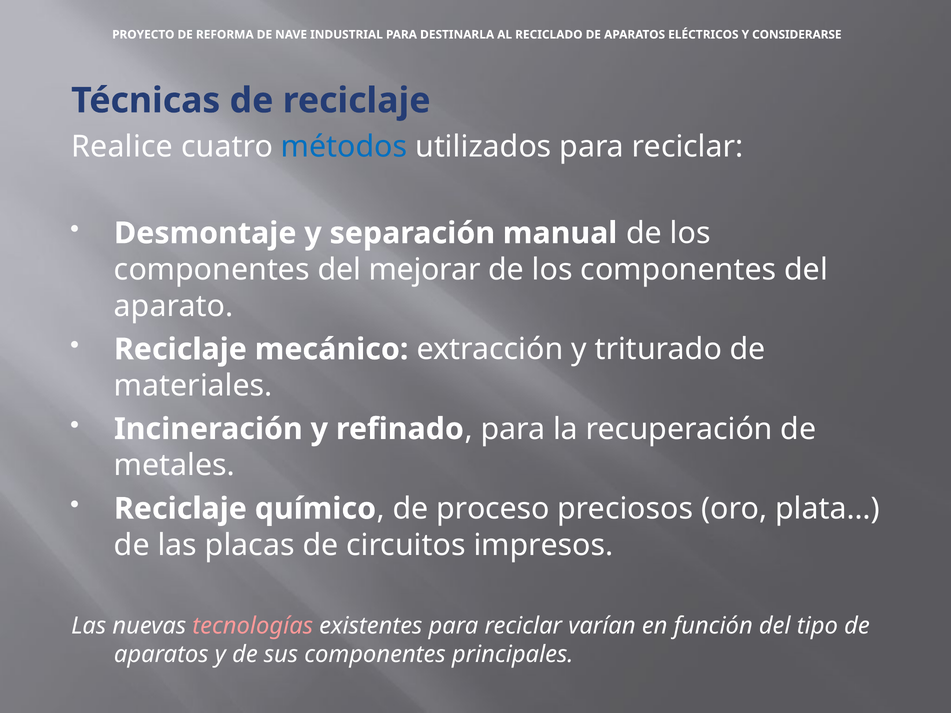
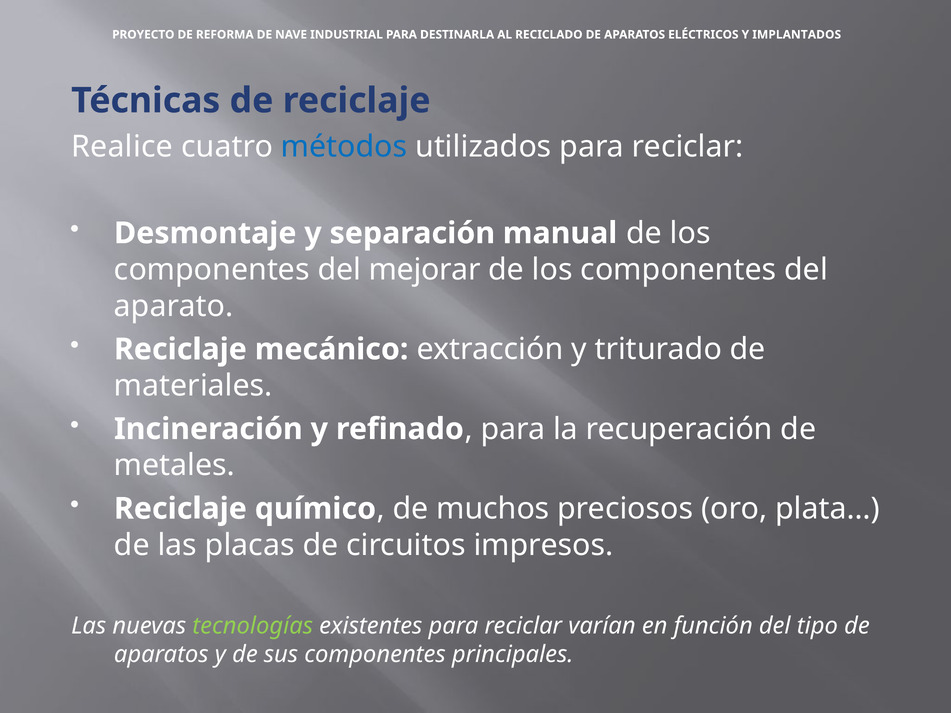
CONSIDERARSE: CONSIDERARSE -> IMPLANTADOS (797, 35)
proceso: proceso -> muchos (493, 509)
tecnologías colour: pink -> light green (253, 626)
